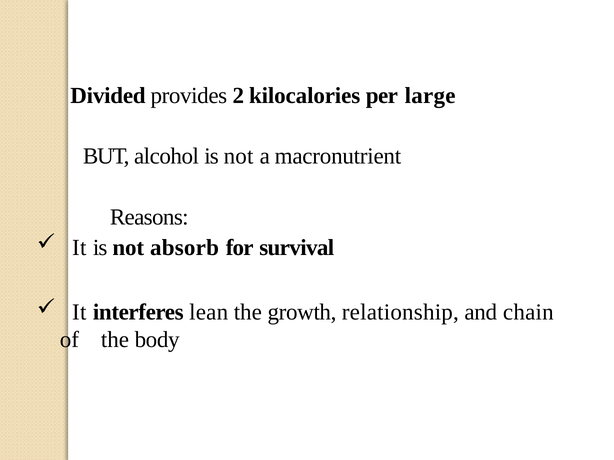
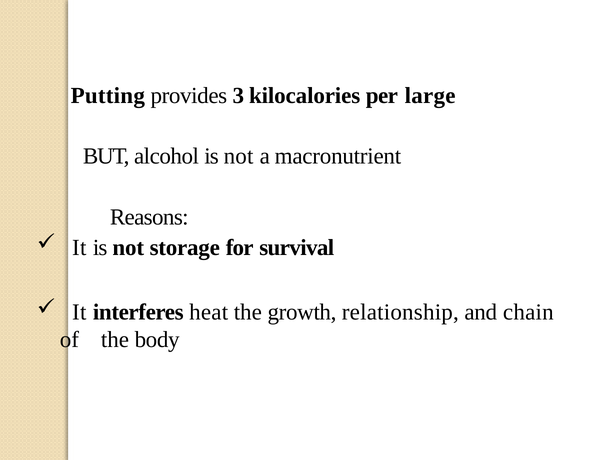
Divided: Divided -> Putting (108, 96)
2: 2 -> 3 (238, 96)
absorb: absorb -> storage (185, 248)
lean: lean -> heat (209, 312)
